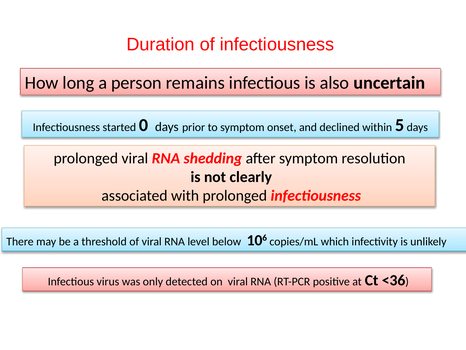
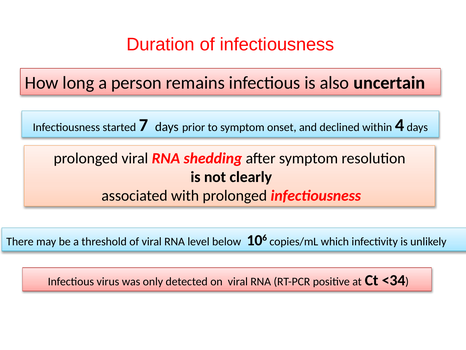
0: 0 -> 7 (143, 125)
5: 5 -> 4 (400, 125)
<36: <36 -> <34 (394, 280)
